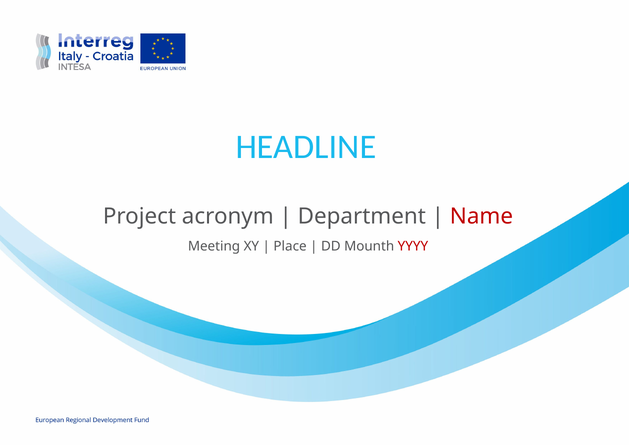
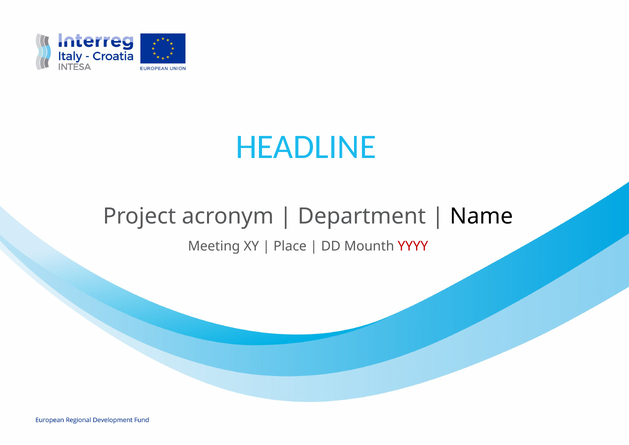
Name colour: red -> black (481, 216)
